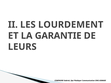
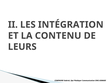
LOURDEMENT: LOURDEMENT -> INTÉGRATION (71, 25)
GARANTIE: GARANTIE -> CONTENU (58, 36)
